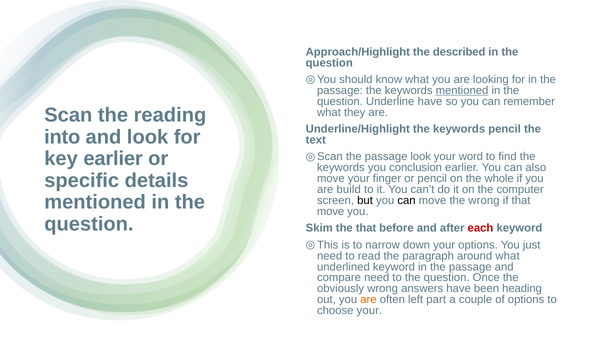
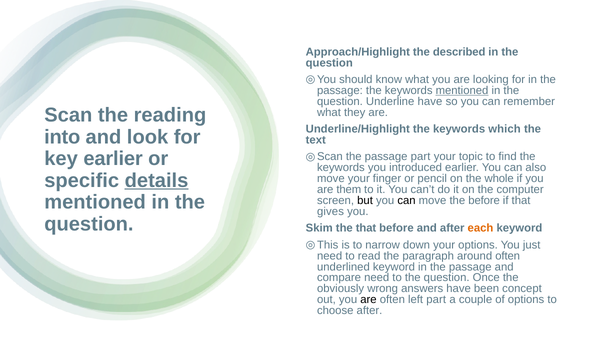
keywords pencil: pencil -> which (505, 129)
passage look: look -> part (421, 157)
word: word -> topic (471, 157)
conclusion: conclusion -> introduced (416, 168)
details underline: none -> present (157, 181)
build: build -> them (349, 190)
the wrong: wrong -> before (484, 201)
move: move -> gives (330, 212)
each colour: red -> orange (480, 228)
around what: what -> often (508, 256)
heading: heading -> concept (522, 289)
are colour: orange -> black (369, 300)
choose your: your -> after (369, 311)
